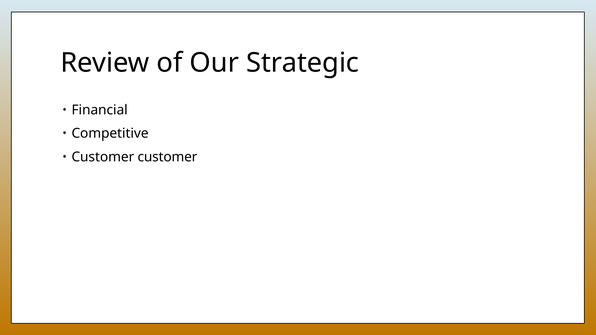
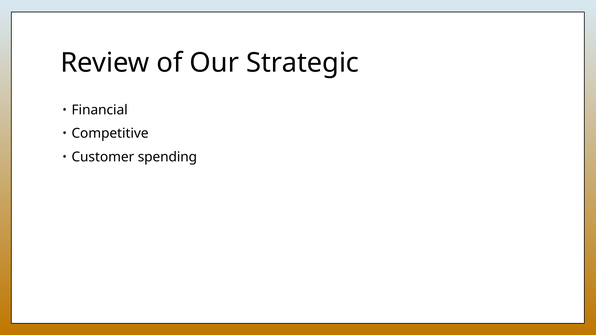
Customer customer: customer -> spending (167, 157)
